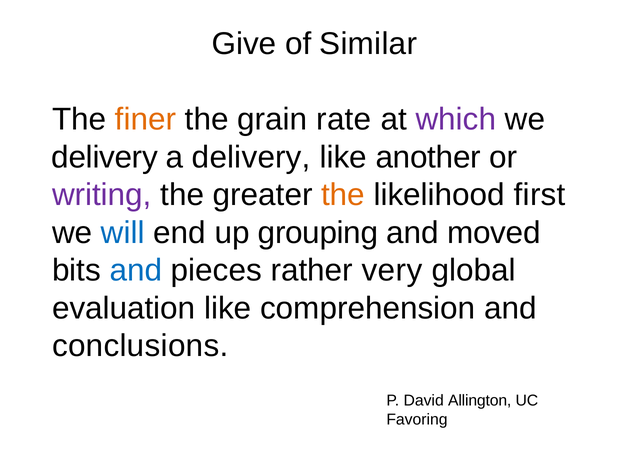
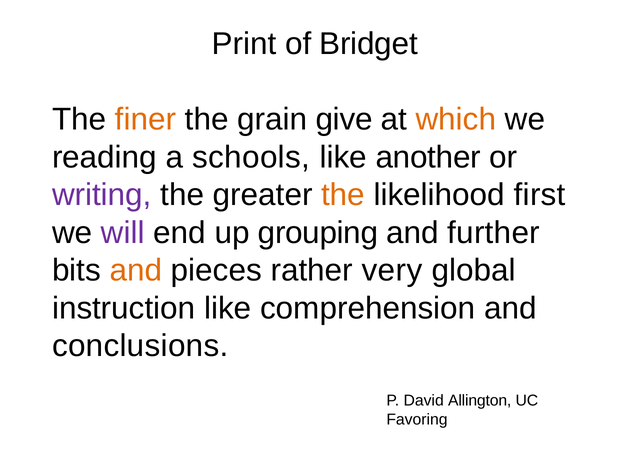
Give: Give -> Print (244, 44)
Similar: Similar -> Bridget (369, 44)
rate: rate -> give (344, 120)
which colour: purple -> orange (456, 120)
delivery: delivery -> reading (104, 157)
a delivery: delivery -> schools (251, 157)
will colour: blue -> purple (123, 233)
moved: moved -> further (494, 233)
and colour: blue -> orange (136, 271)
evaluation: evaluation -> instruction (124, 309)
